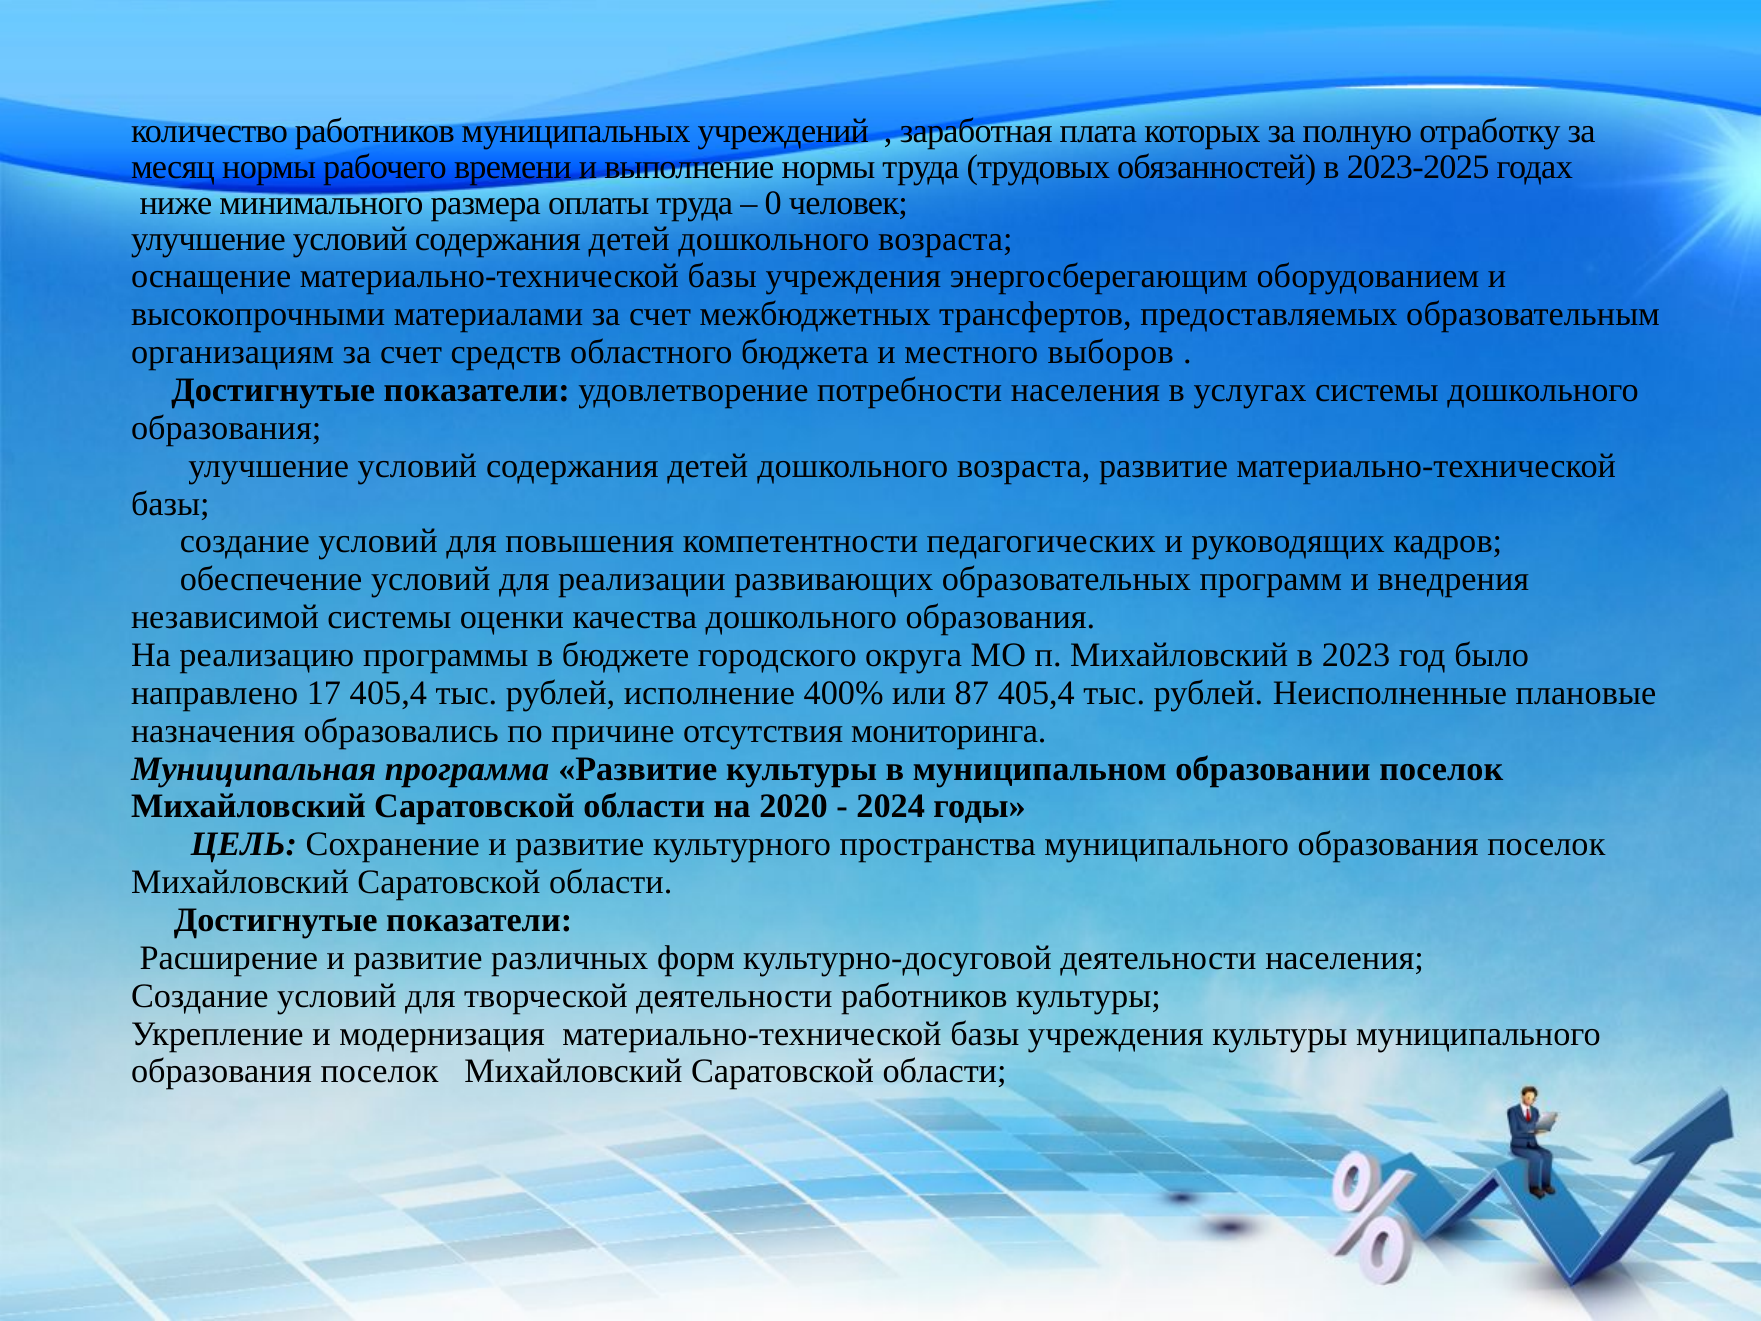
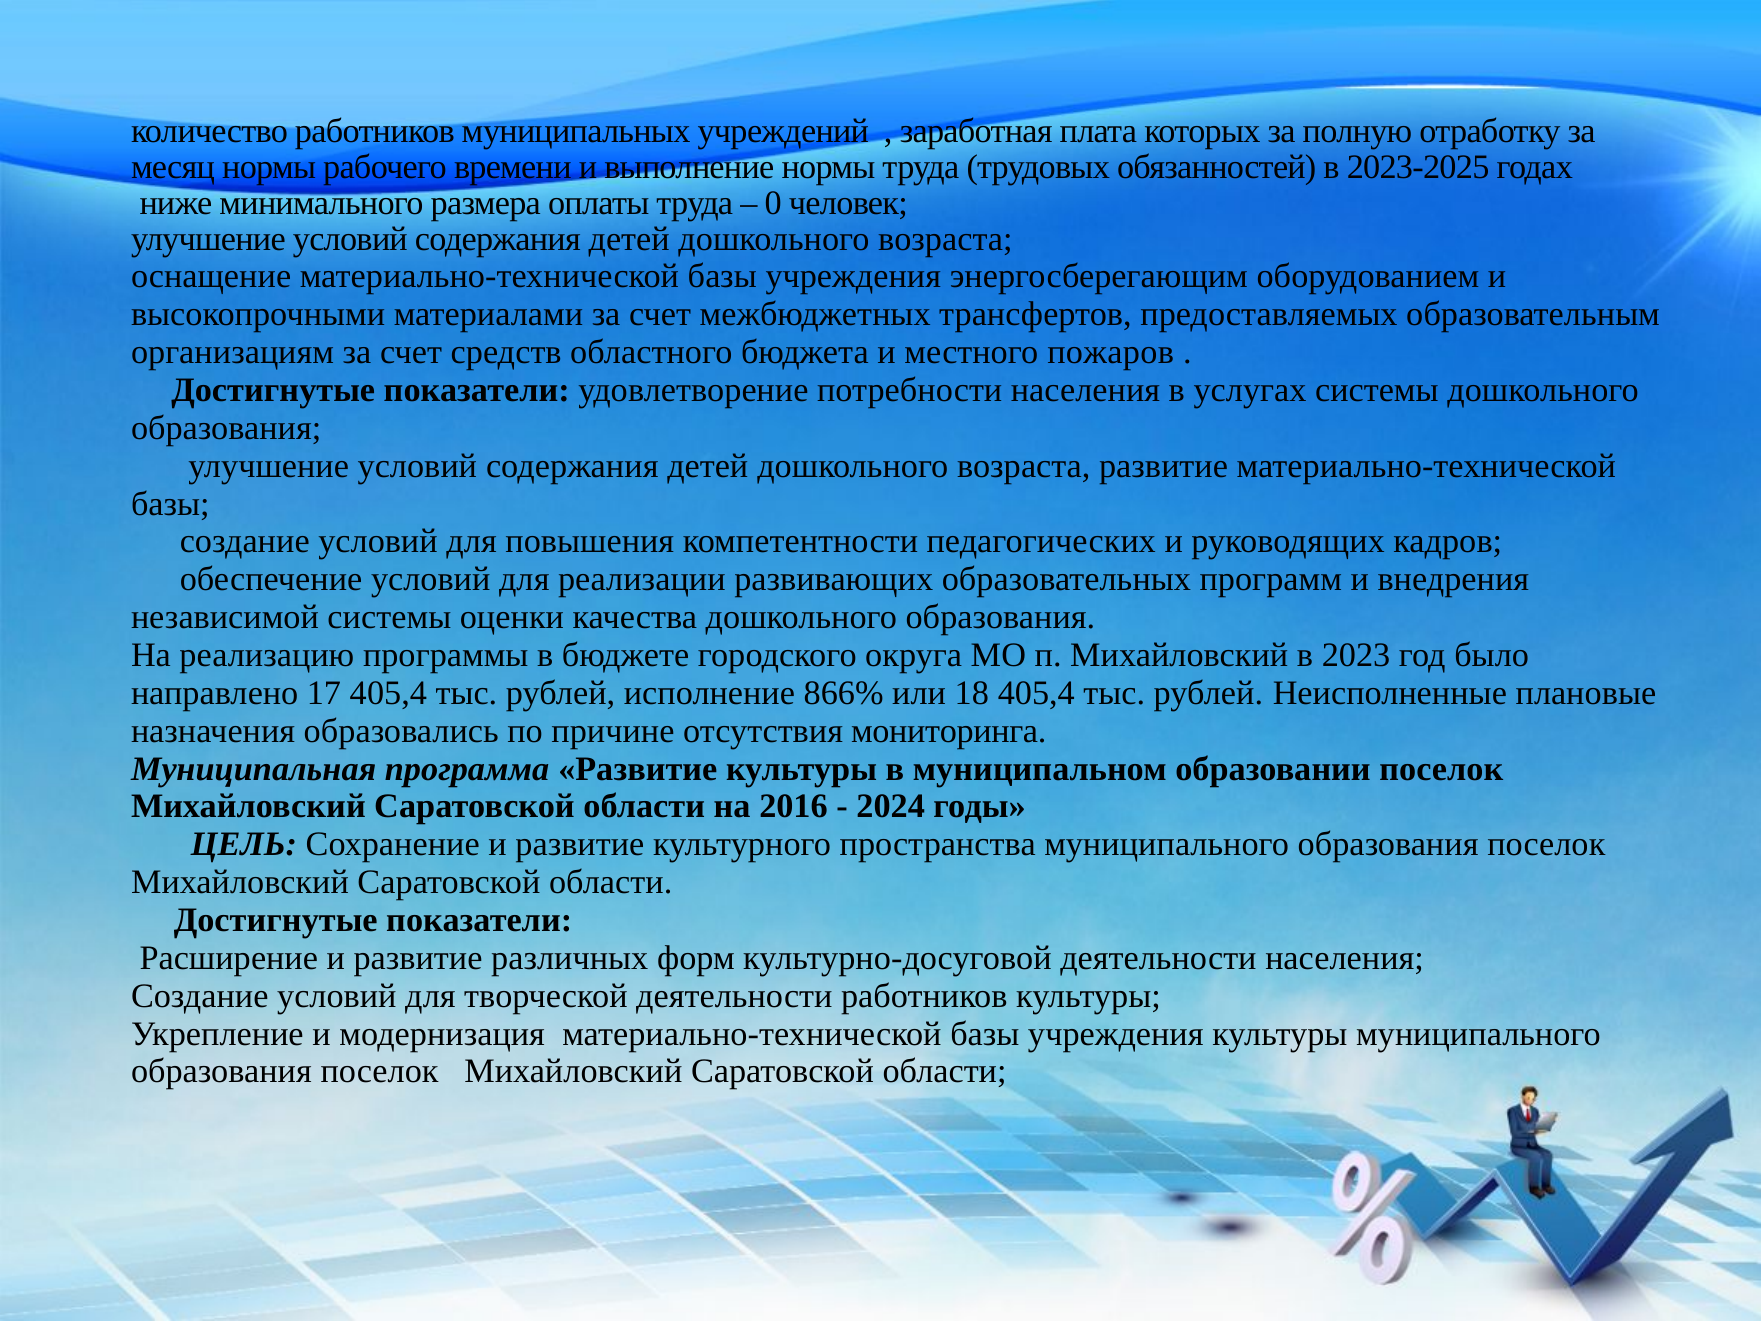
выборов: выборов -> пожаров (1111, 352)
400%: 400% -> 866% (844, 693)
87: 87 -> 18 (972, 693)
2020: 2020 -> 2016 (794, 806)
